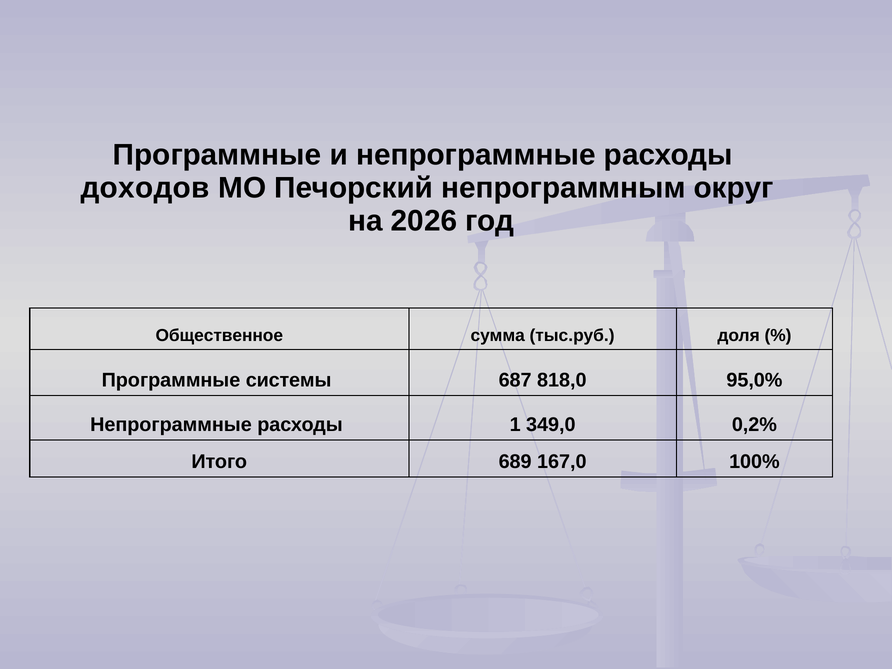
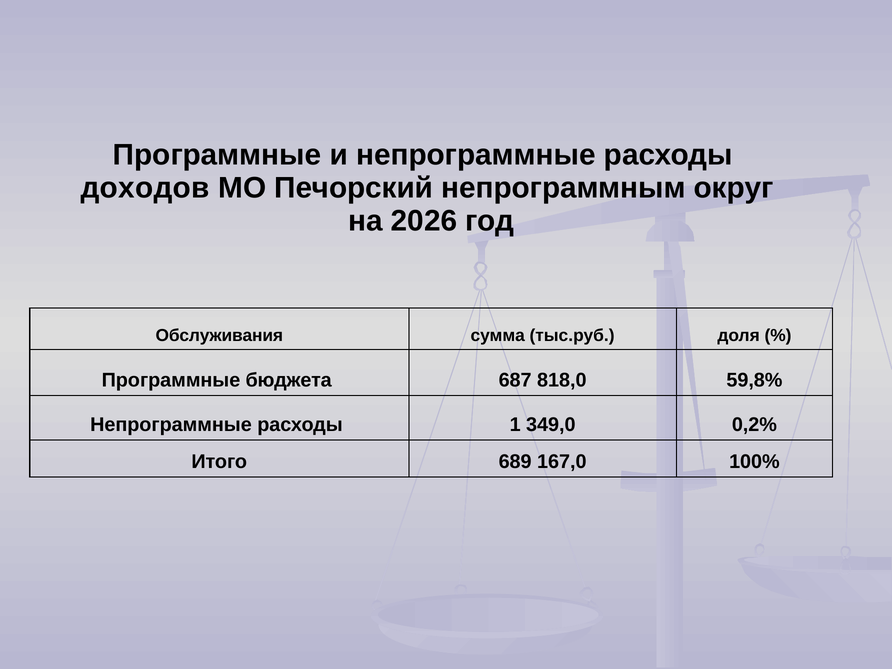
Общественное: Общественное -> Обслуживания (219, 335)
системы: системы -> бюджета (289, 380)
95,0%: 95,0% -> 59,8% (754, 380)
